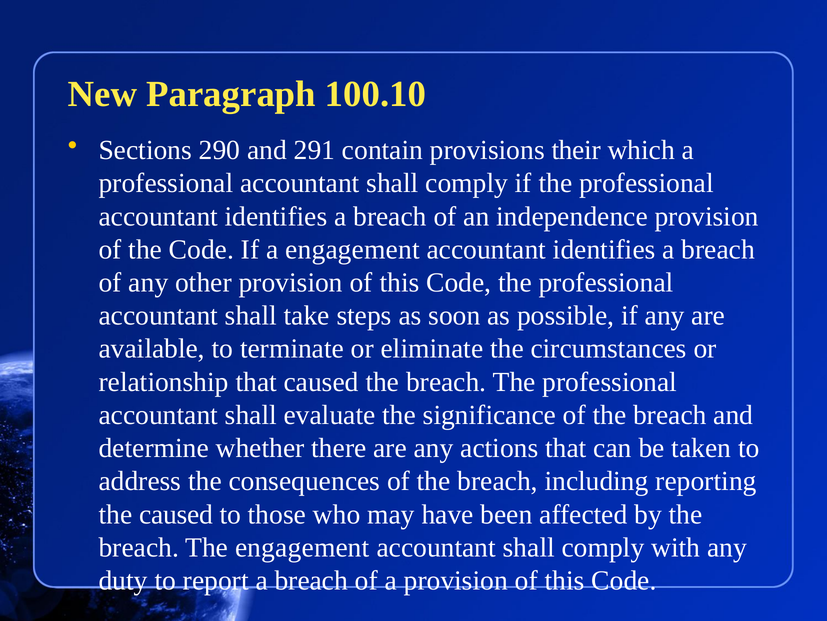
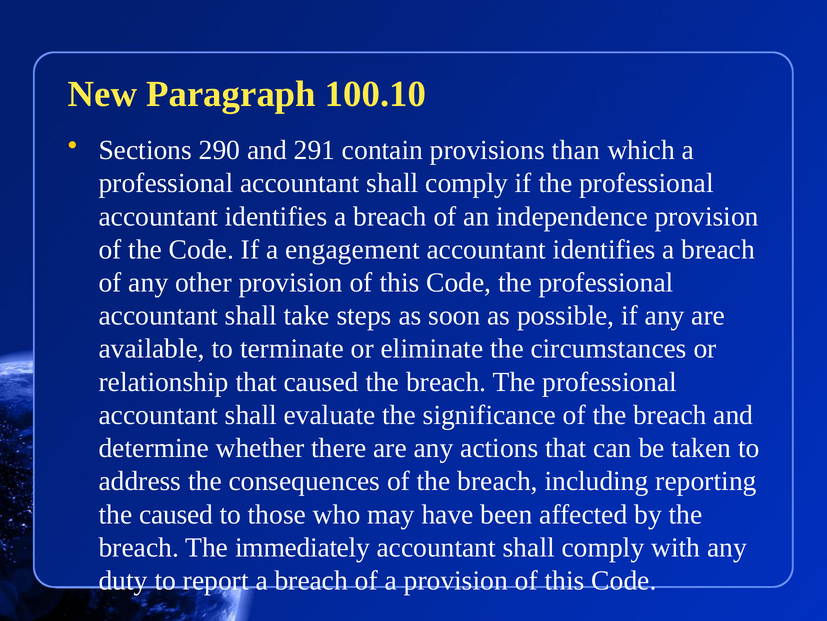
their: their -> than (576, 150)
The engagement: engagement -> immediately (303, 547)
